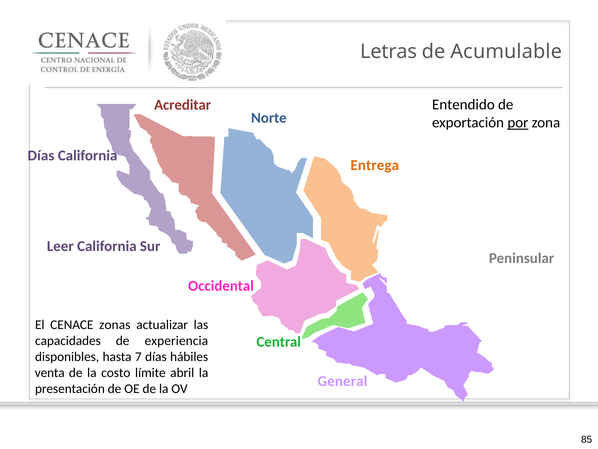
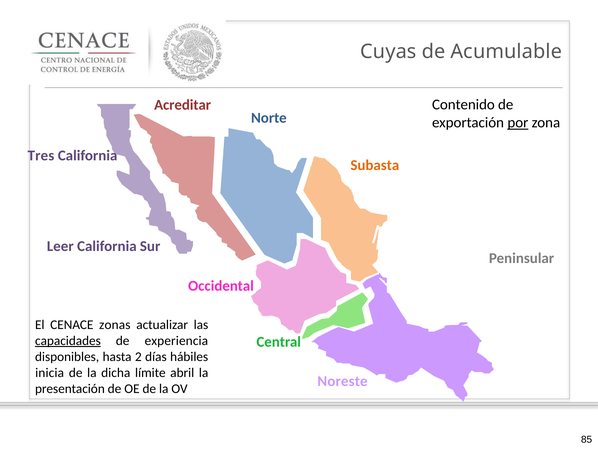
Letras: Letras -> Cuyas (388, 51)
Entendido: Entendido -> Contenido (463, 105)
Días: Días -> Tres (41, 155)
Entrega: Entrega -> Subasta (375, 165)
capacidades underline: none -> present (68, 340)
7: 7 -> 2 (138, 356)
venta: venta -> inicia (50, 372)
costo: costo -> dicha (116, 372)
General: General -> Noreste (342, 381)
